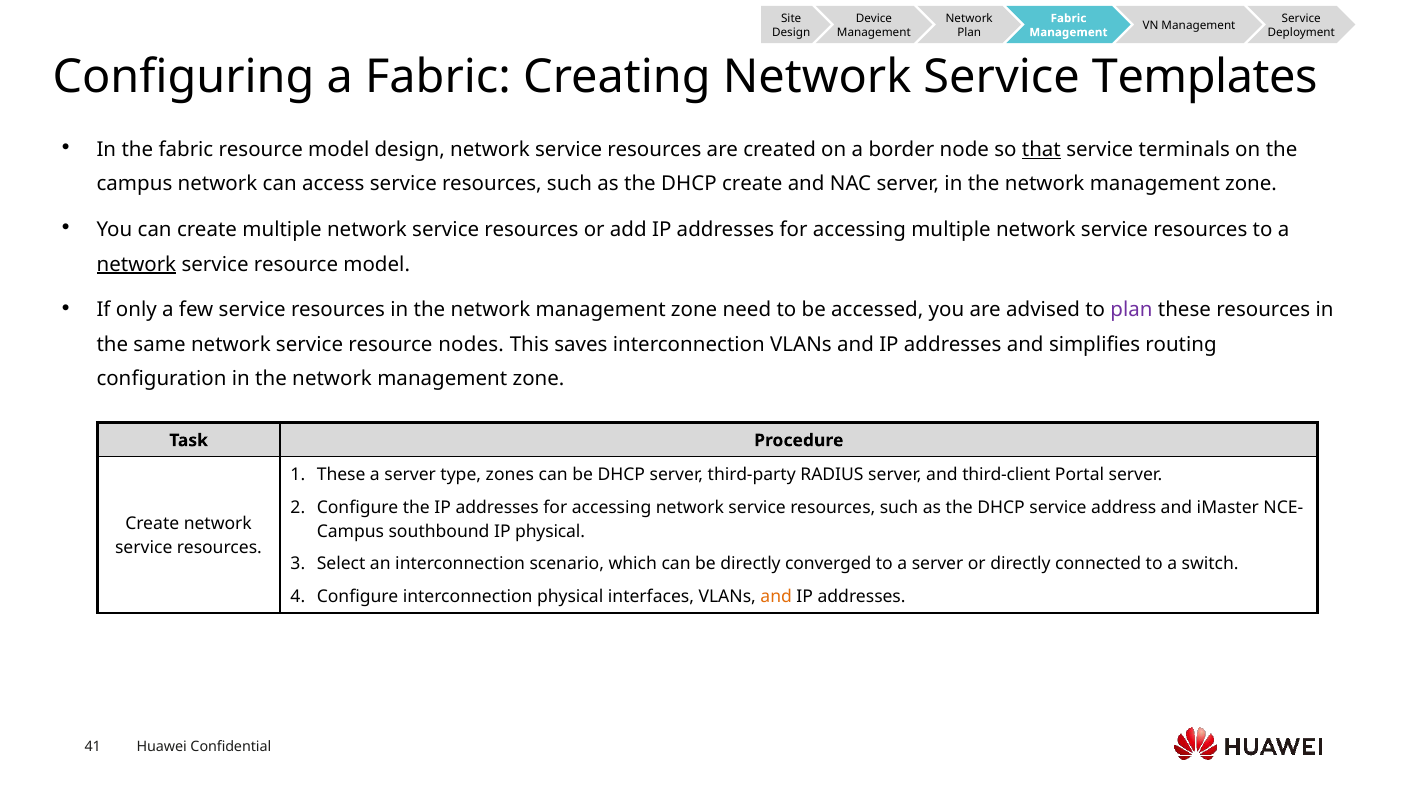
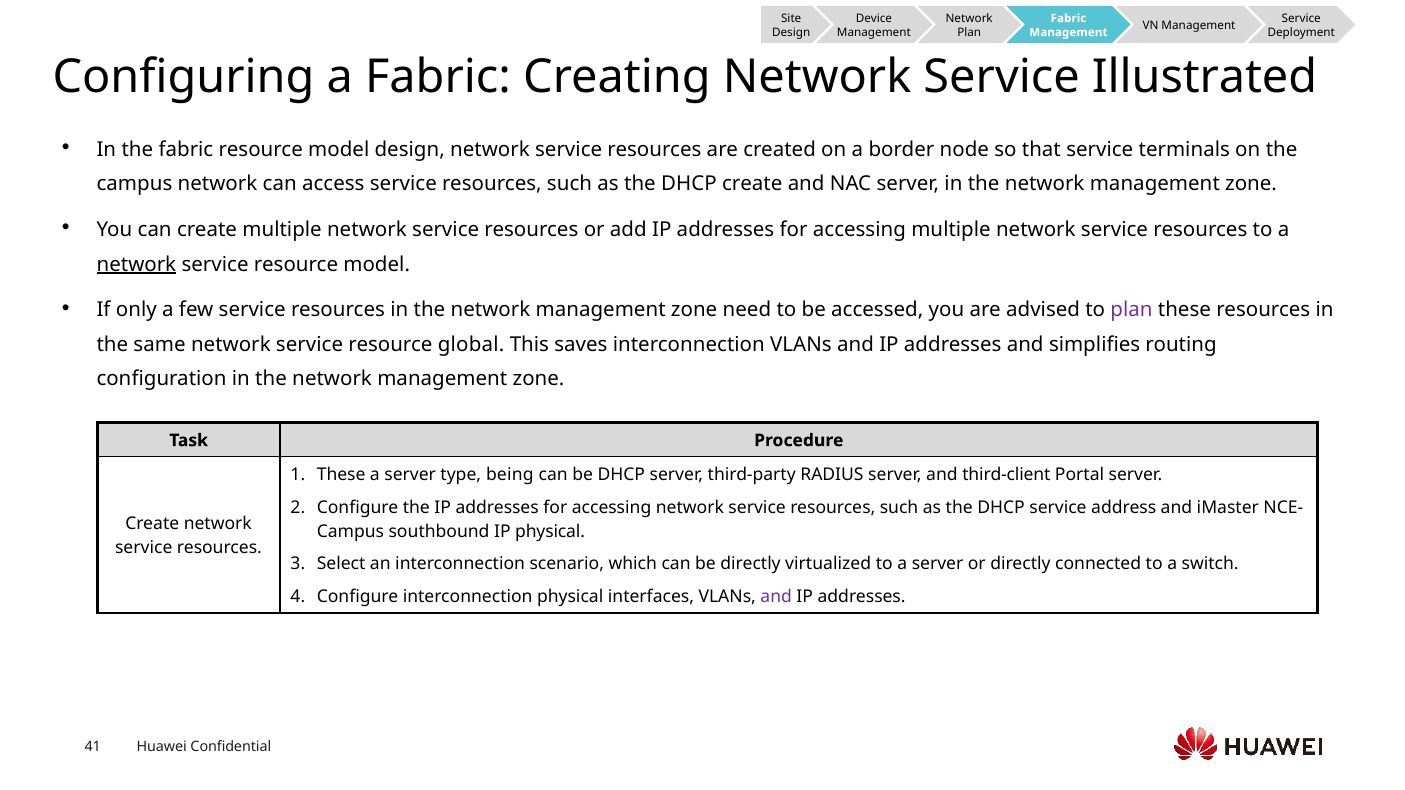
Templates: Templates -> Illustrated (1205, 77)
that underline: present -> none (1041, 149)
nodes: nodes -> global (471, 345)
zones: zones -> being (510, 475)
converged: converged -> virtualized (828, 564)
and colour: orange -> purple (776, 597)
